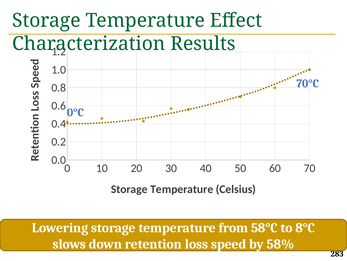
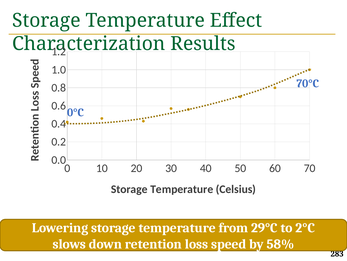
58°C: 58°C -> 29°C (264, 227)
8°C: 8°C -> 2°C (305, 227)
